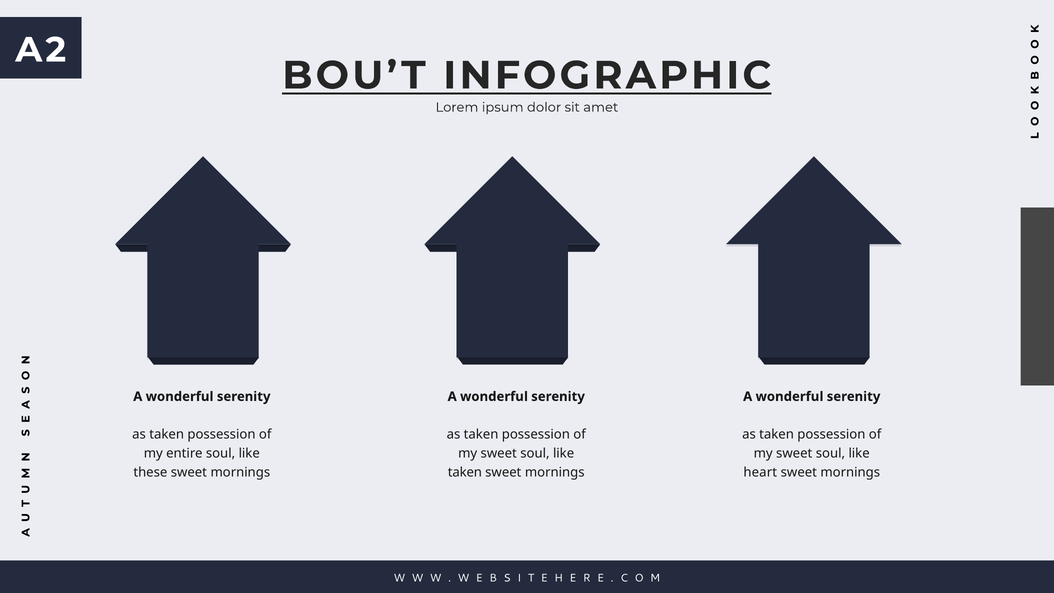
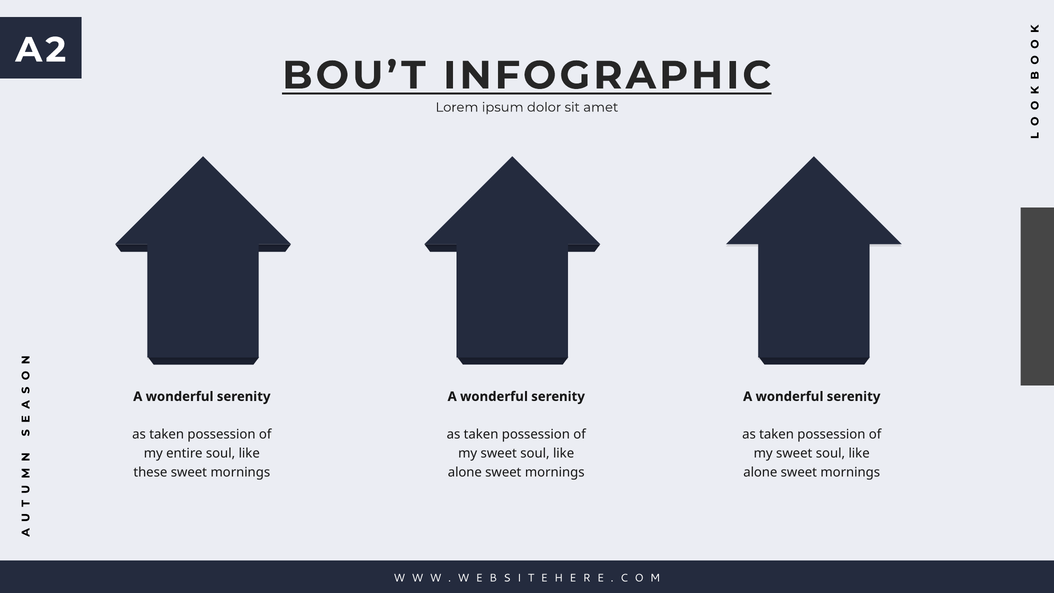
taken: taken -> alone (465, 472)
heart: heart -> alone (760, 472)
